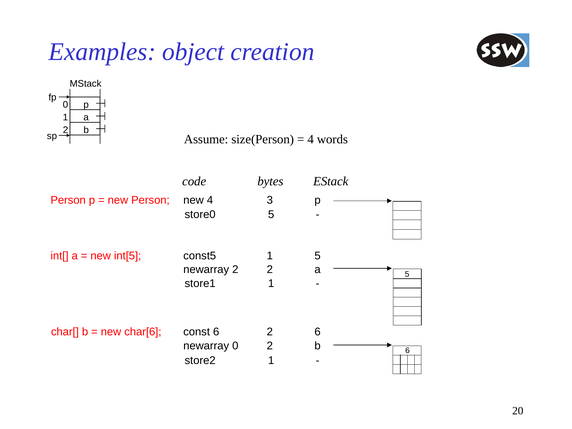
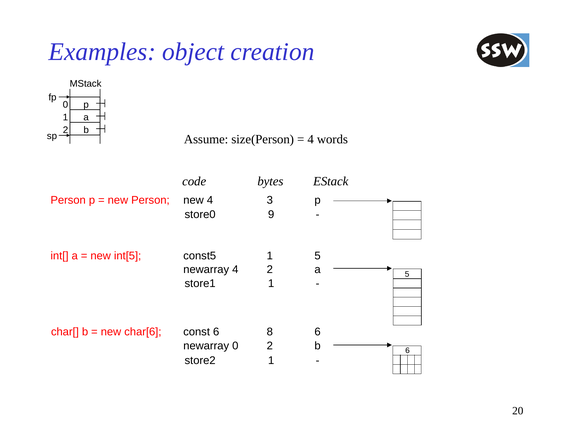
store0 5: 5 -> 9 (271, 214)
newarray 2: 2 -> 4 (235, 269)
6 2: 2 -> 8 (270, 332)
